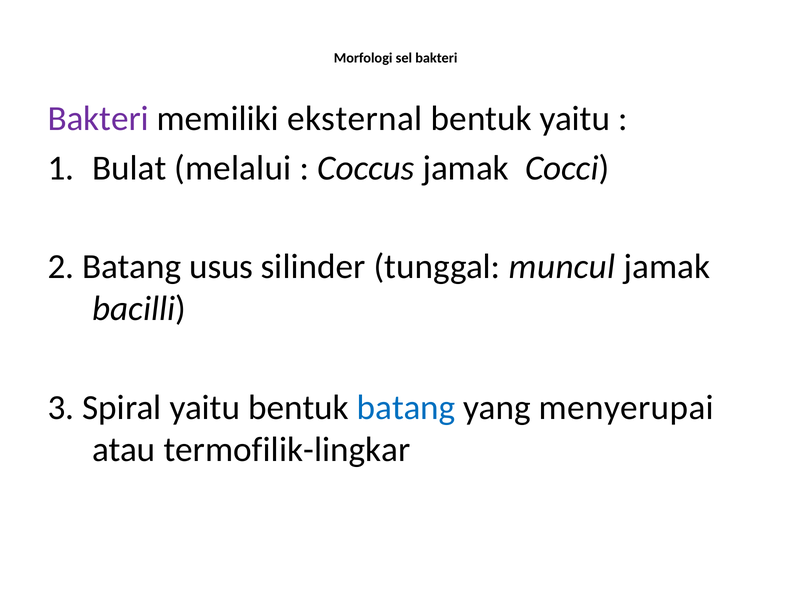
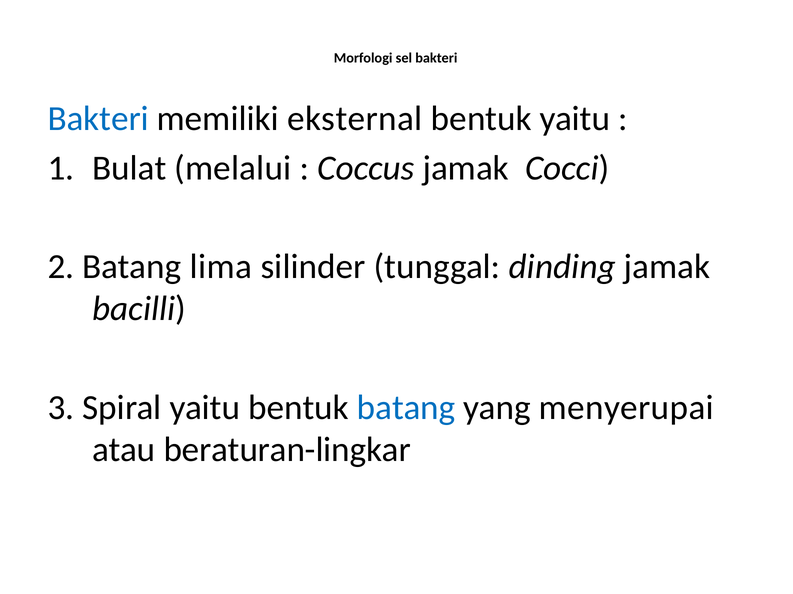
Bakteri colour: purple -> blue (98, 119)
usus: usus -> lima (221, 267)
muncul: muncul -> dinding (562, 267)
termofilik-lingkar: termofilik-lingkar -> beraturan-lingkar (287, 450)
